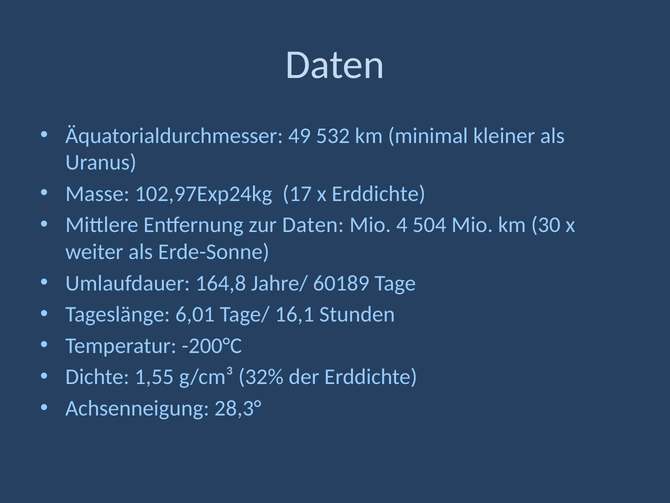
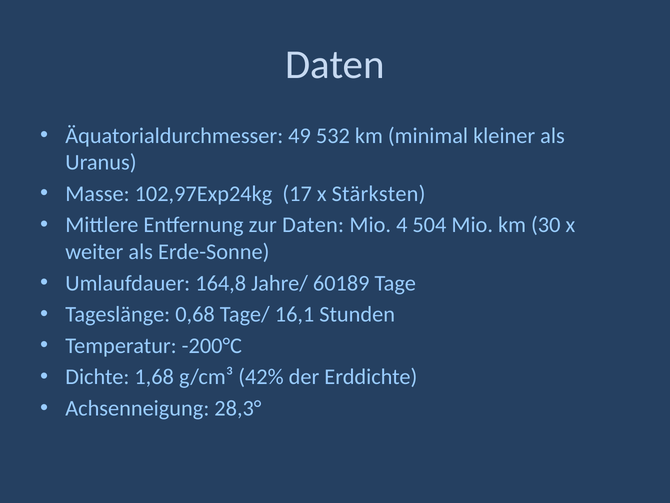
x Erddichte: Erddichte -> Stärksten (379, 194)
6,01: 6,01 -> 0,68 (195, 314)
1,55: 1,55 -> 1,68 (154, 377)
32%: 32% -> 42% (261, 377)
